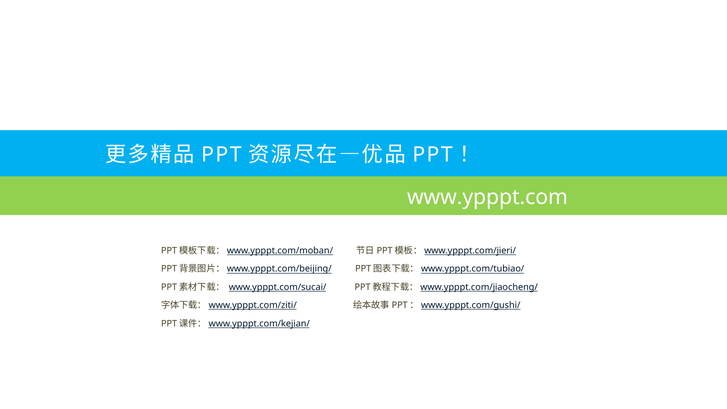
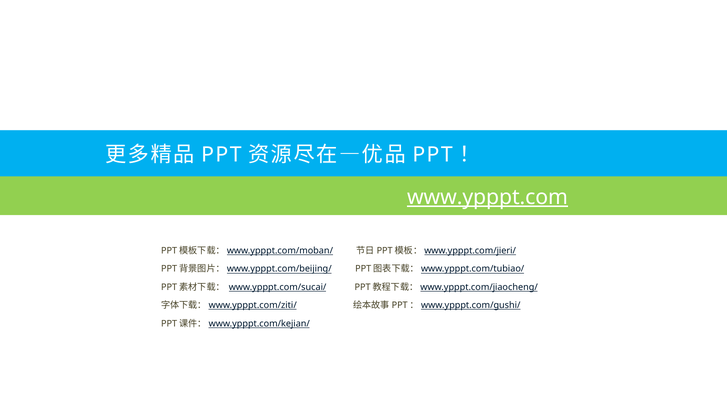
www.ypppt.com underline: none -> present (487, 197)
